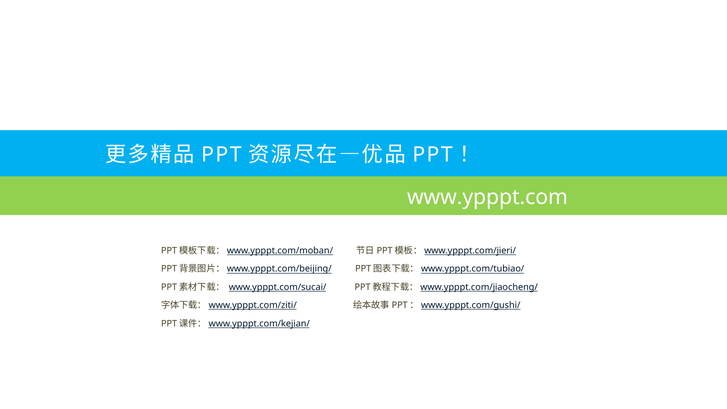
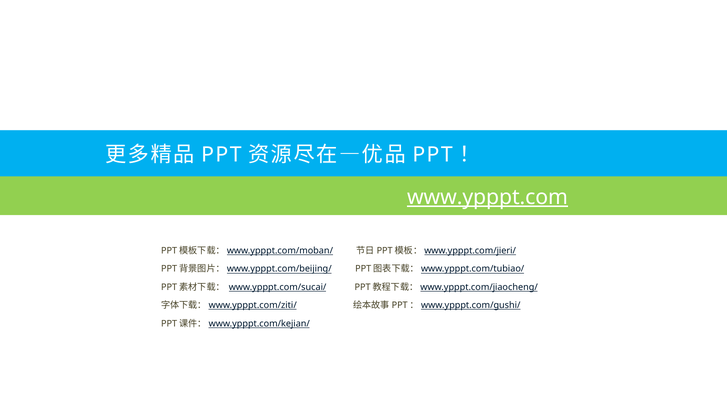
www.ypppt.com underline: none -> present (487, 197)
